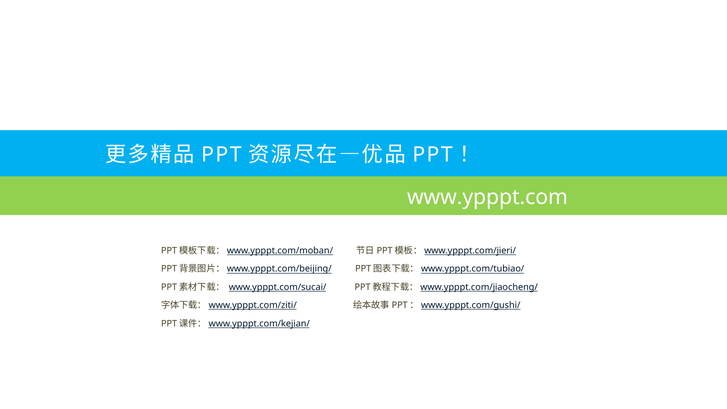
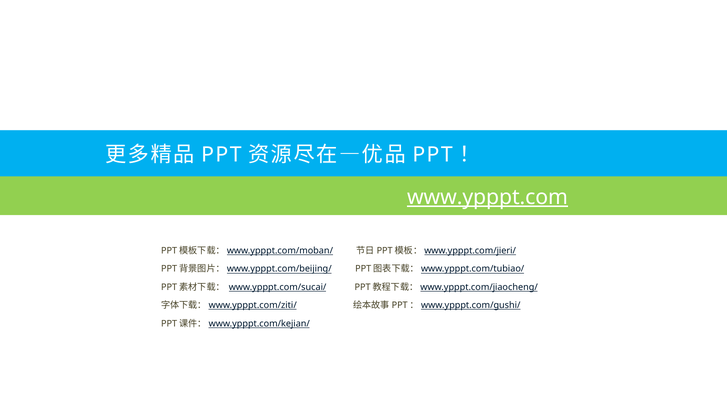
www.ypppt.com underline: none -> present (487, 197)
